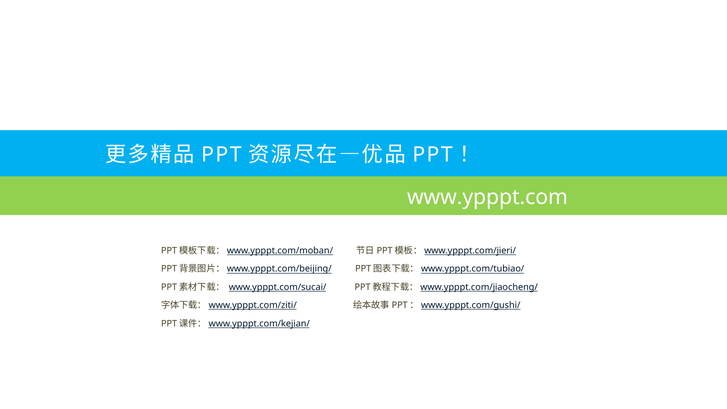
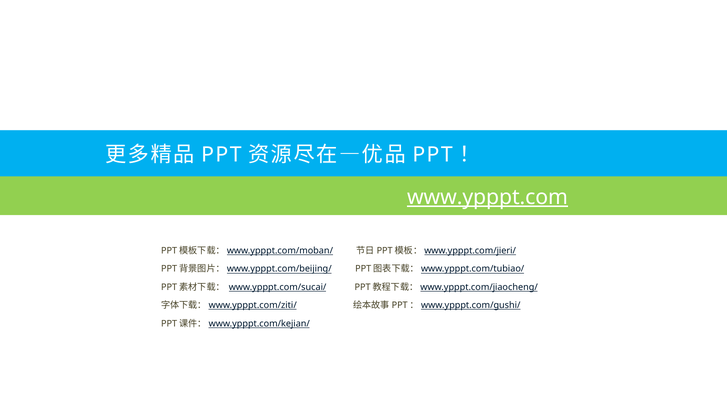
www.ypppt.com underline: none -> present (487, 197)
